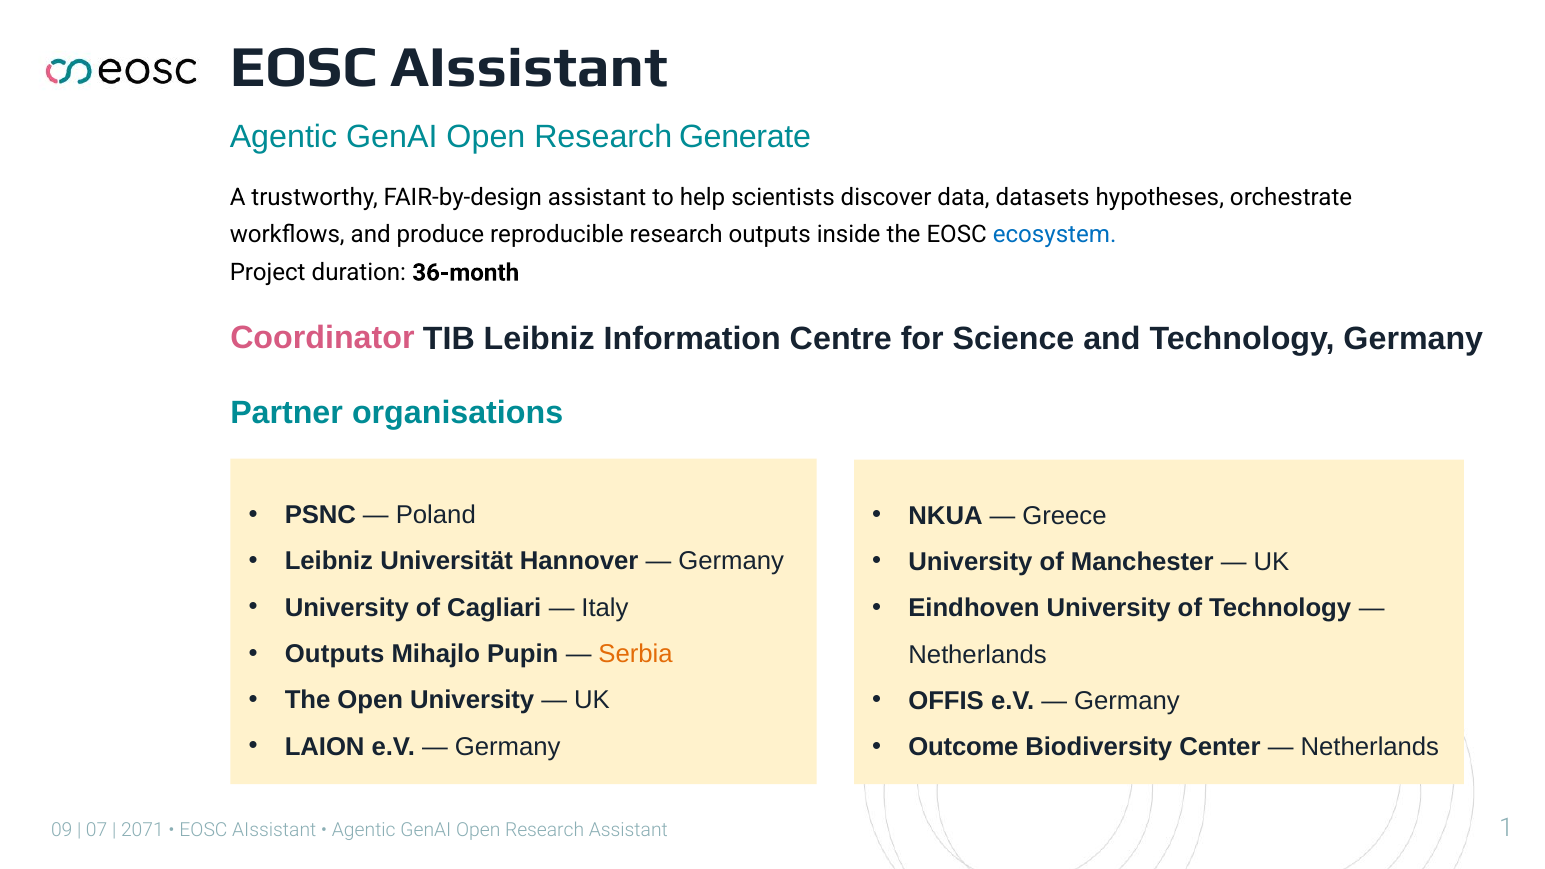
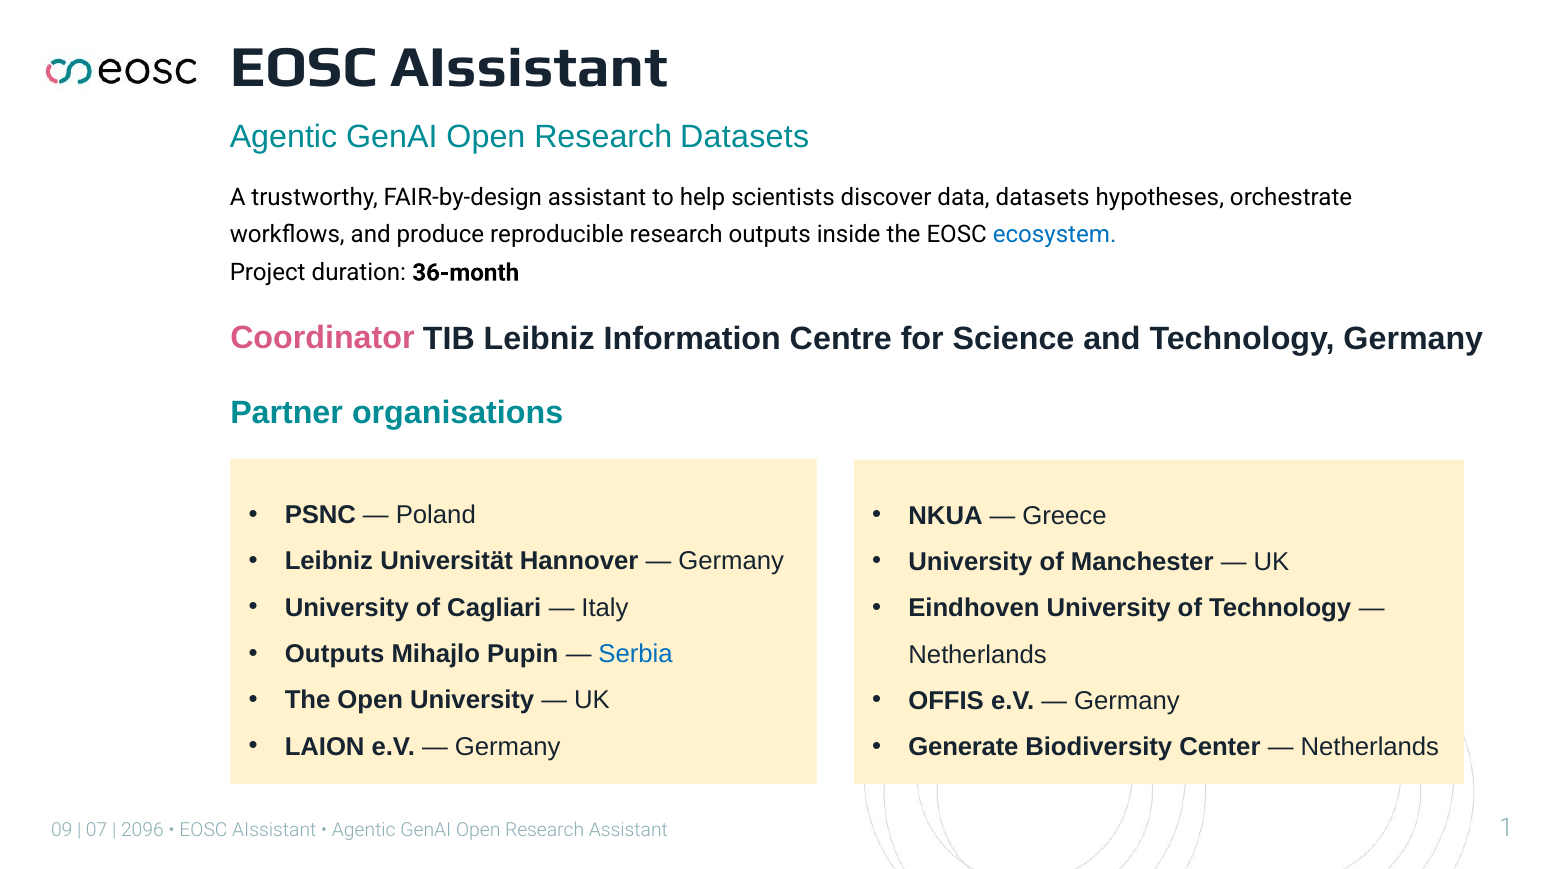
Research Generate: Generate -> Datasets (745, 136)
Serbia colour: orange -> blue (636, 654)
Outcome: Outcome -> Generate (963, 747)
2071: 2071 -> 2096 (142, 830)
